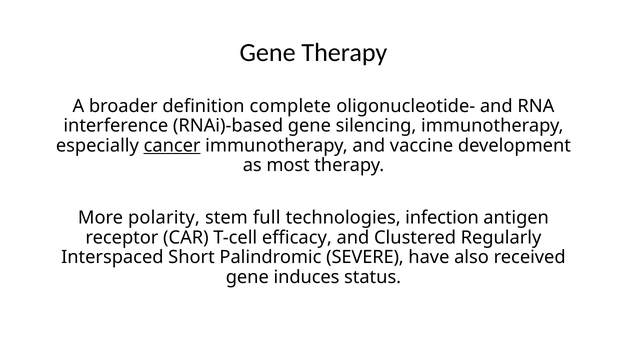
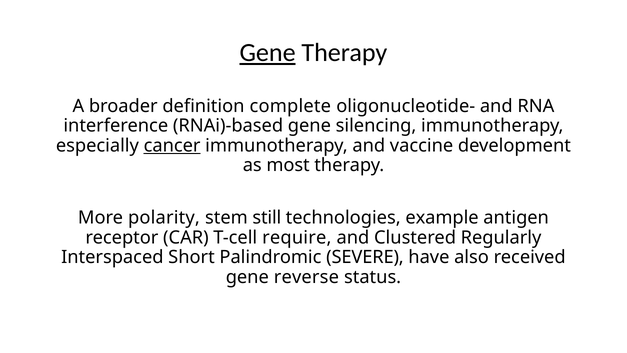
Gene underline: none -> present (268, 53)
full: full -> still (267, 218)
infection: infection -> example (442, 218)
efficacy: efficacy -> require (297, 237)
induces: induces -> reverse (306, 277)
